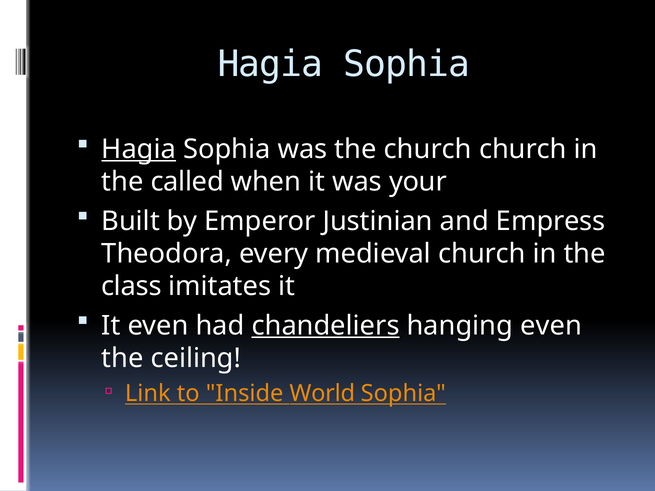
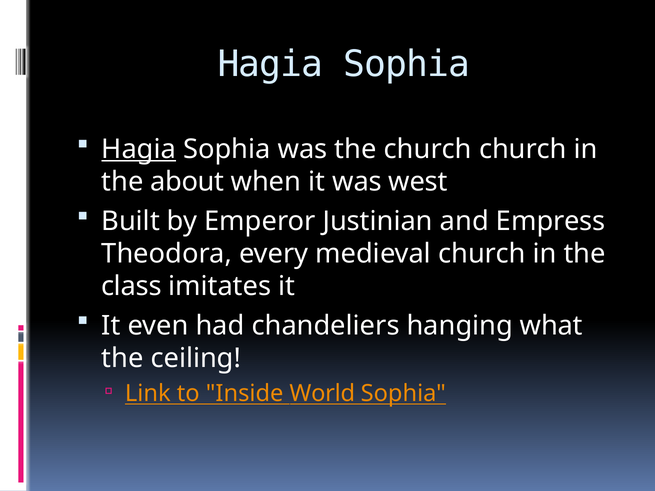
called: called -> about (187, 182)
your: your -> west (418, 182)
chandeliers underline: present -> none (326, 326)
hanging even: even -> what (551, 326)
